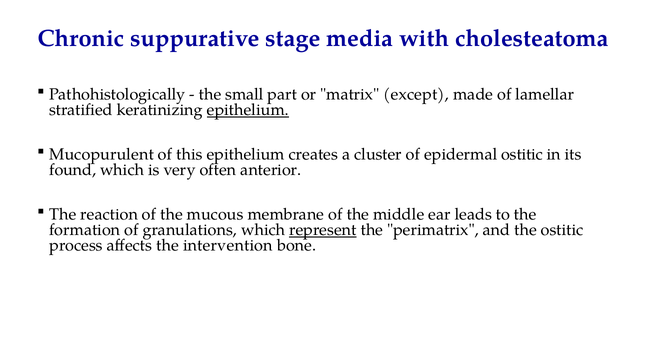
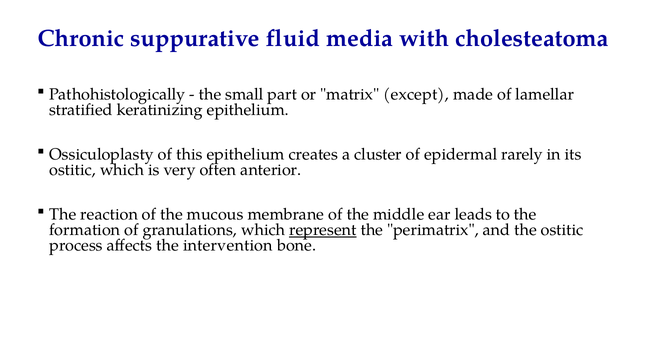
stage: stage -> fluid (293, 38)
epithelium underline: present -> none (248, 110)
Mucopurulent: Mucopurulent -> Ossiculoplasty (102, 154)
epidermal ostitic: ostitic -> rarely (522, 154)
found: found -> ostitic (73, 170)
